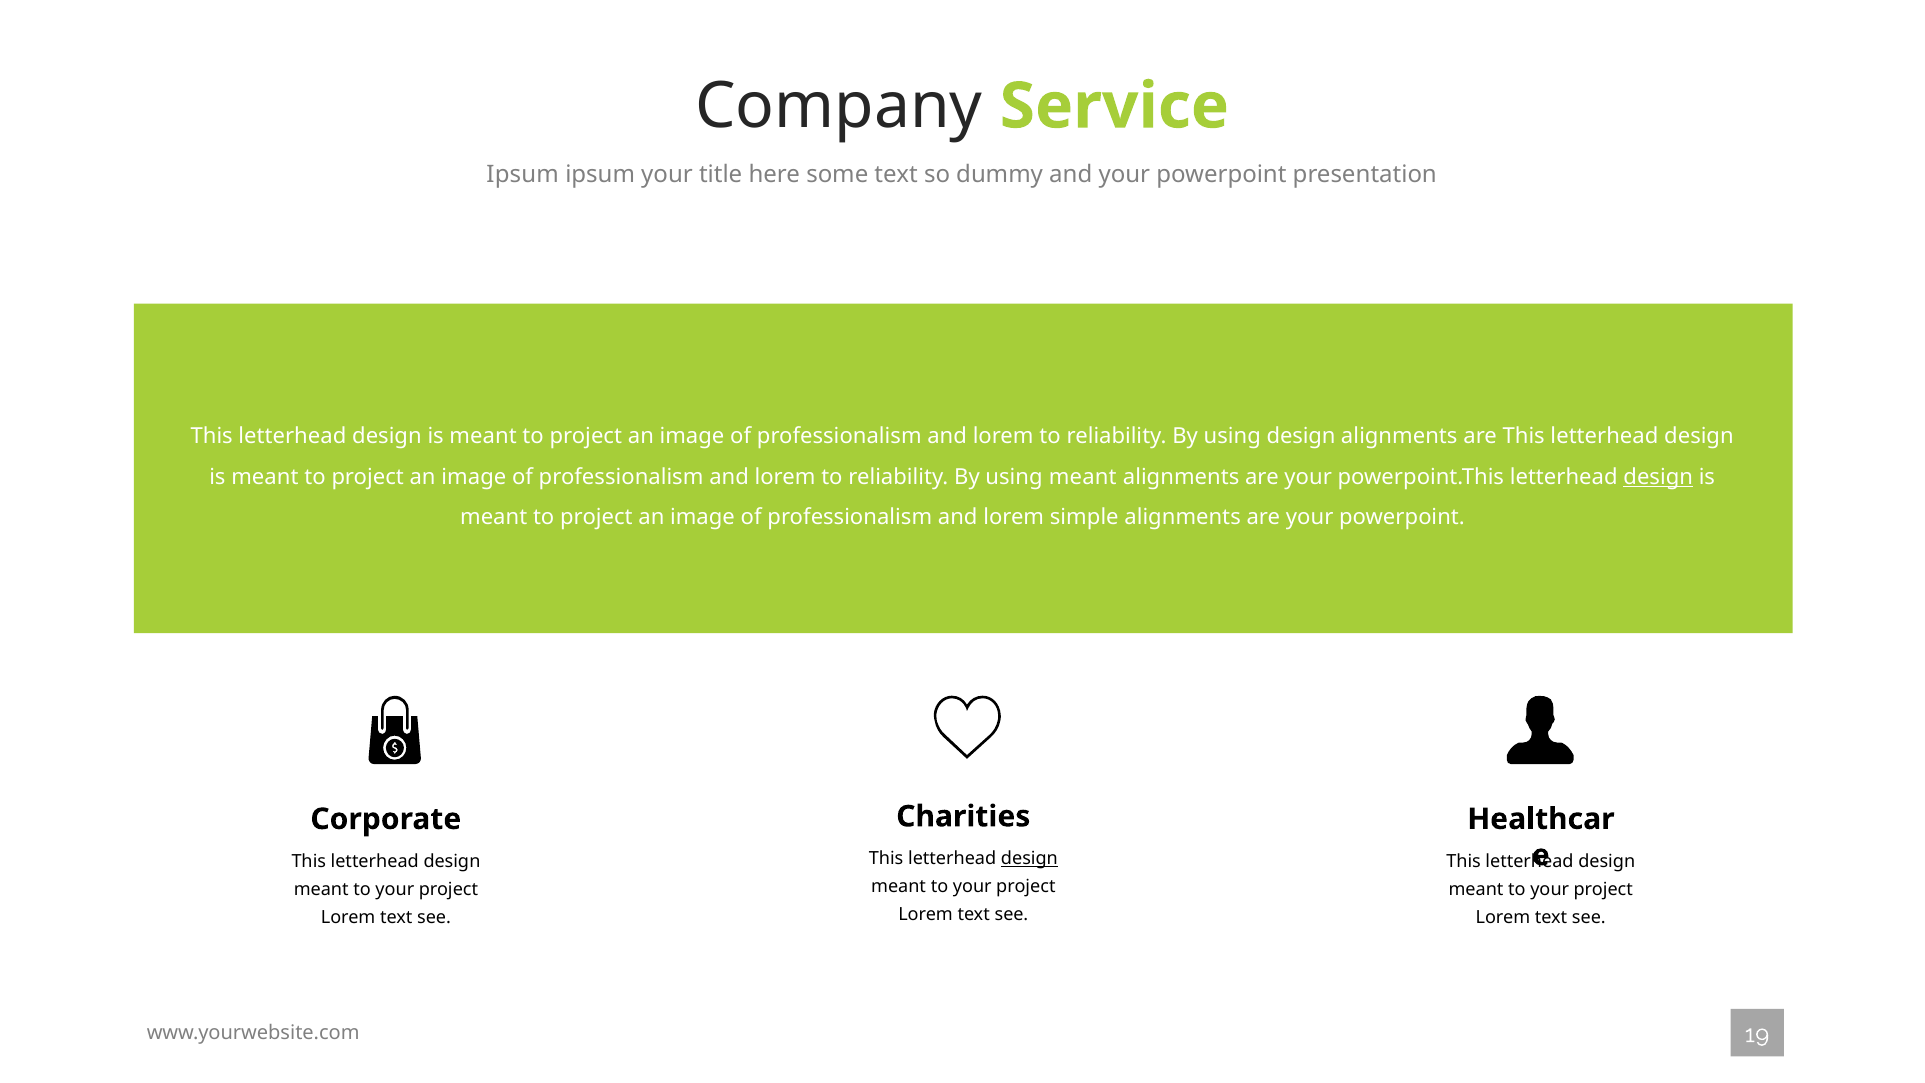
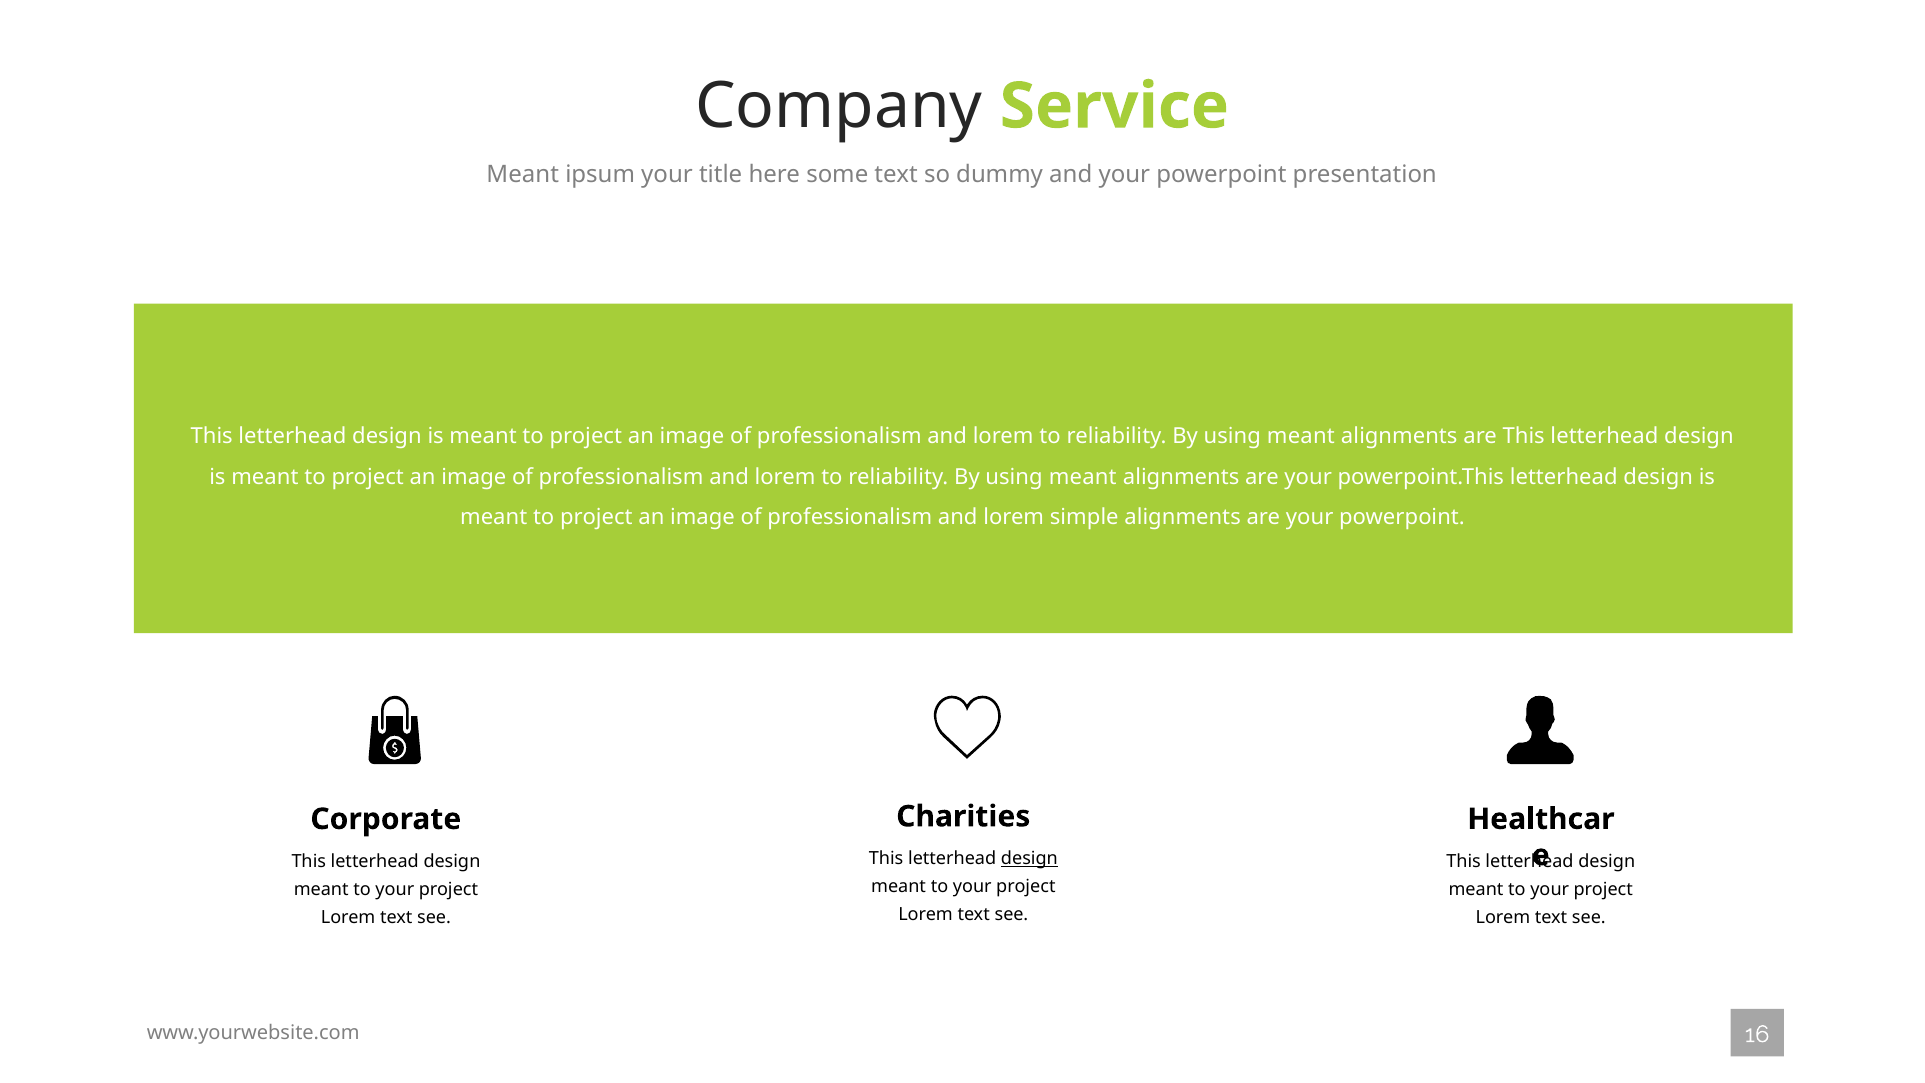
Ipsum: Ipsum -> Meant (523, 174)
design: design -> meant (1301, 437)
design underline: present -> none (1658, 477)
19: 19 -> 16 (1757, 1034)
